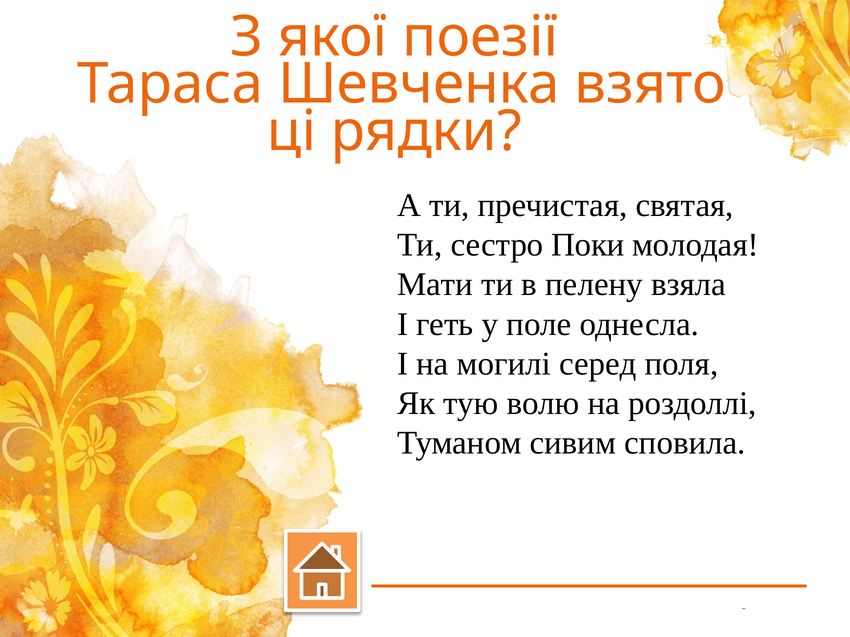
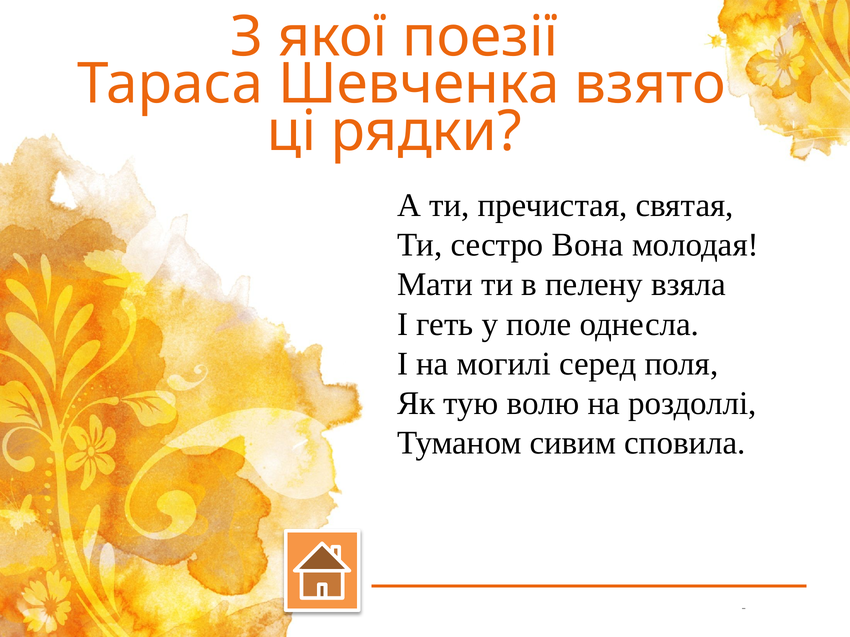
Поки: Поки -> Вона (588, 245)
